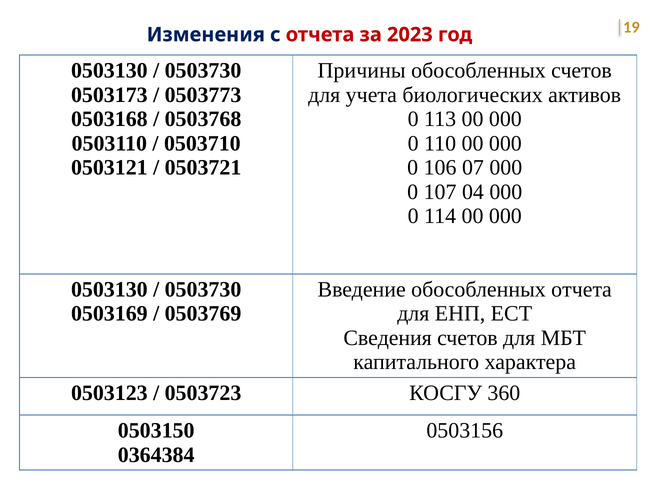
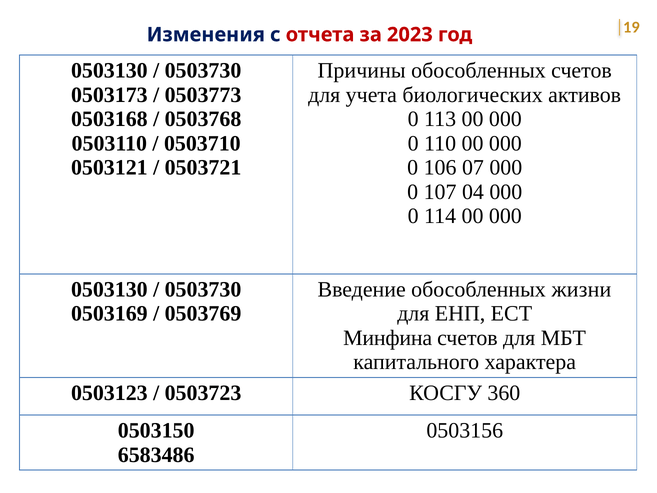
обособленных отчета: отчета -> жизни (581, 289)
Сведения: Сведения -> Минфина (388, 338)
0364384: 0364384 -> 6583486 (156, 455)
